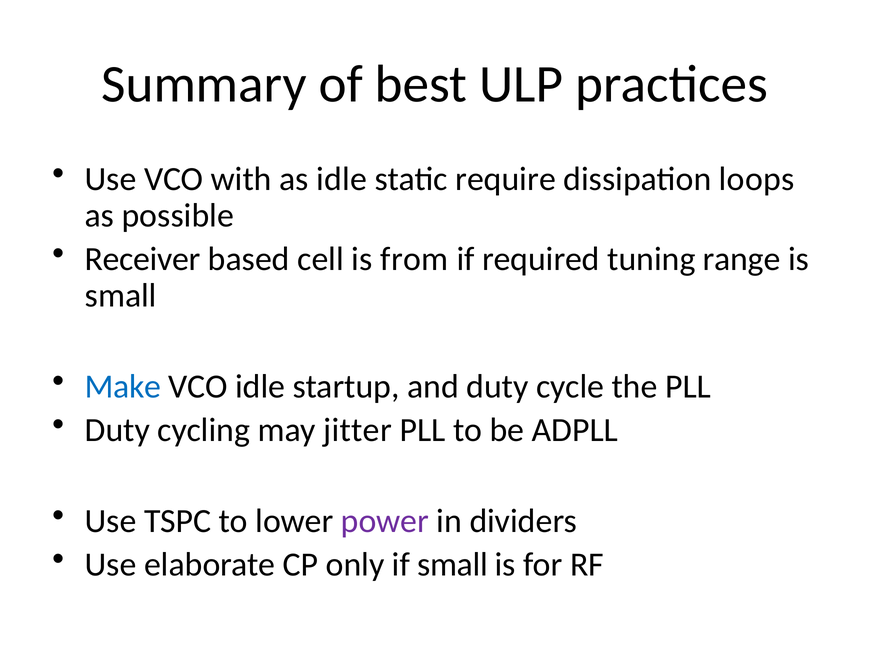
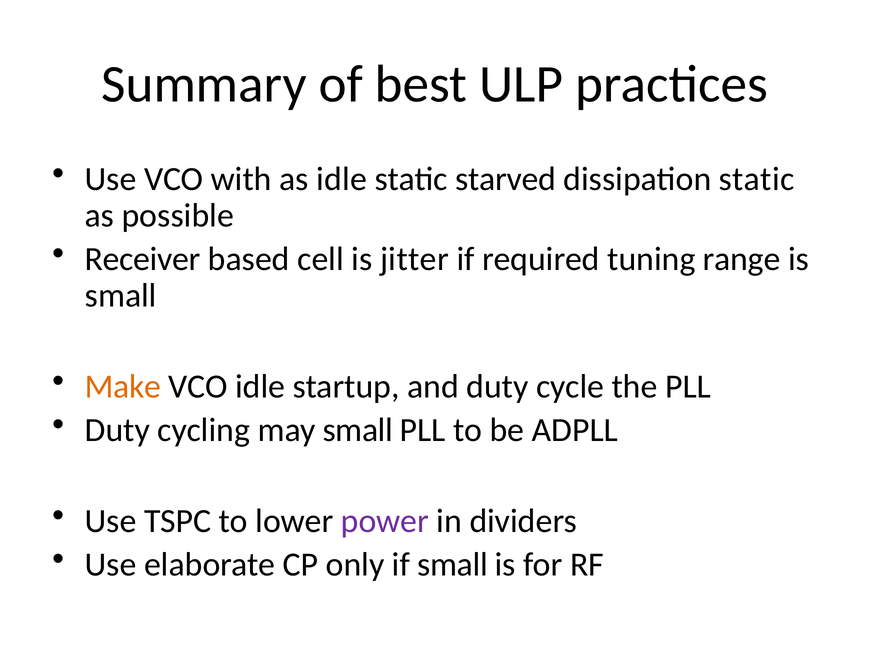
require: require -> starved (506, 179)
dissipation loops: loops -> static (757, 179)
from: from -> jitter (414, 259)
Make colour: blue -> orange (123, 387)
may jitter: jitter -> small (358, 430)
